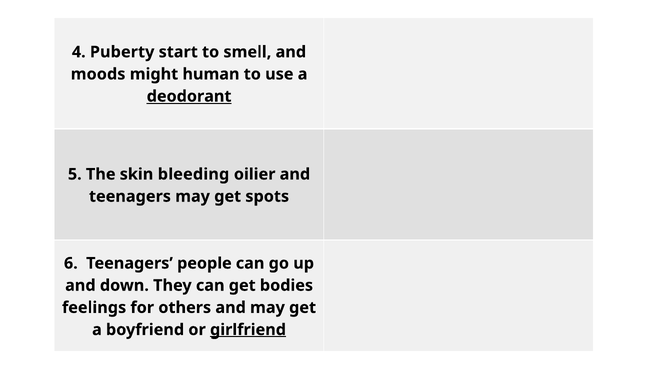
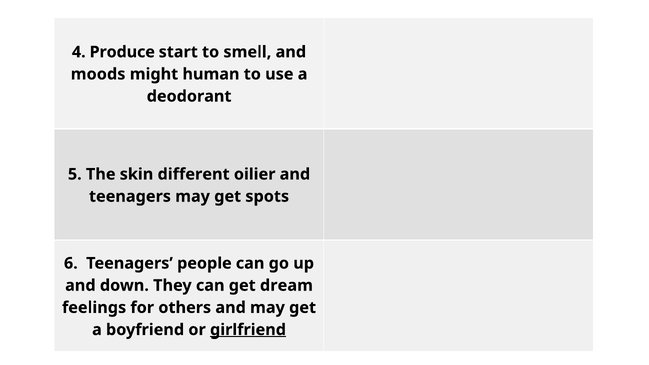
Puberty: Puberty -> Produce (122, 52)
deodorant underline: present -> none (189, 96)
bleeding: bleeding -> different (194, 174)
bodies: bodies -> dream (286, 285)
